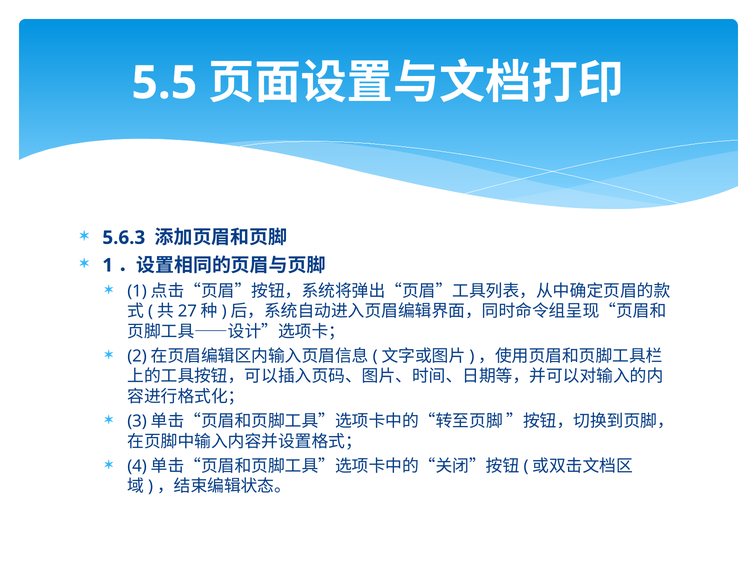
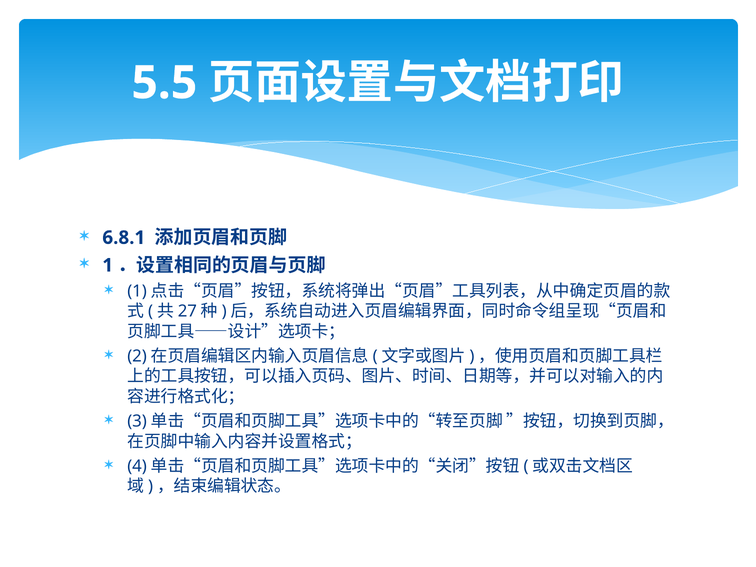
5.6.3: 5.6.3 -> 6.8.1 (124, 238)
